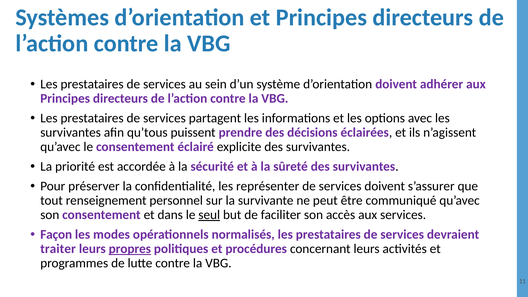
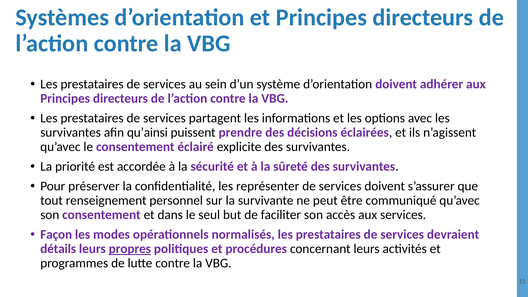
qu’tous: qu’tous -> qu’ainsi (147, 133)
seul underline: present -> none (209, 215)
traiter: traiter -> détails (58, 249)
